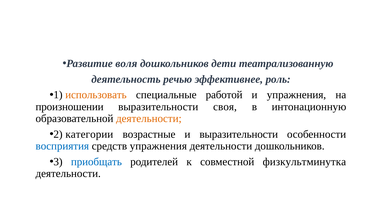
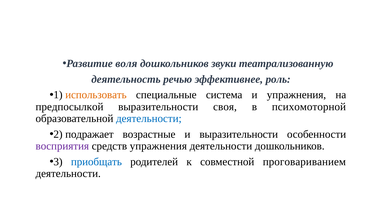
дети: дети -> звуки (224, 63)
работой: работой -> система (224, 95)
произношении: произношении -> предпосылкой (70, 107)
интонационную: интонационную -> психомоторной (309, 107)
деятельности colour: orange -> blue (149, 118)
категории: категории -> подражает (89, 134)
восприятия colour: blue -> purple (62, 146)
физкультминутка: физкультминутка -> проговариванием (304, 162)
